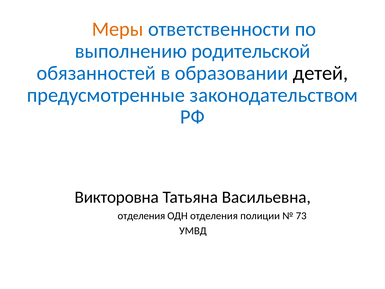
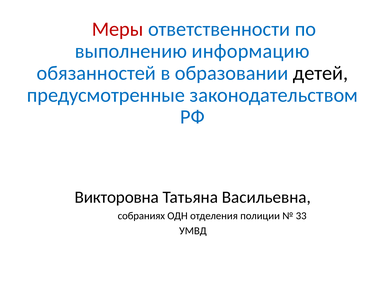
Меры colour: orange -> red (118, 29)
родительской: родительской -> информацию (251, 51)
отделения: отделения -> собраниях (141, 216)
73: 73 -> 33 (301, 216)
